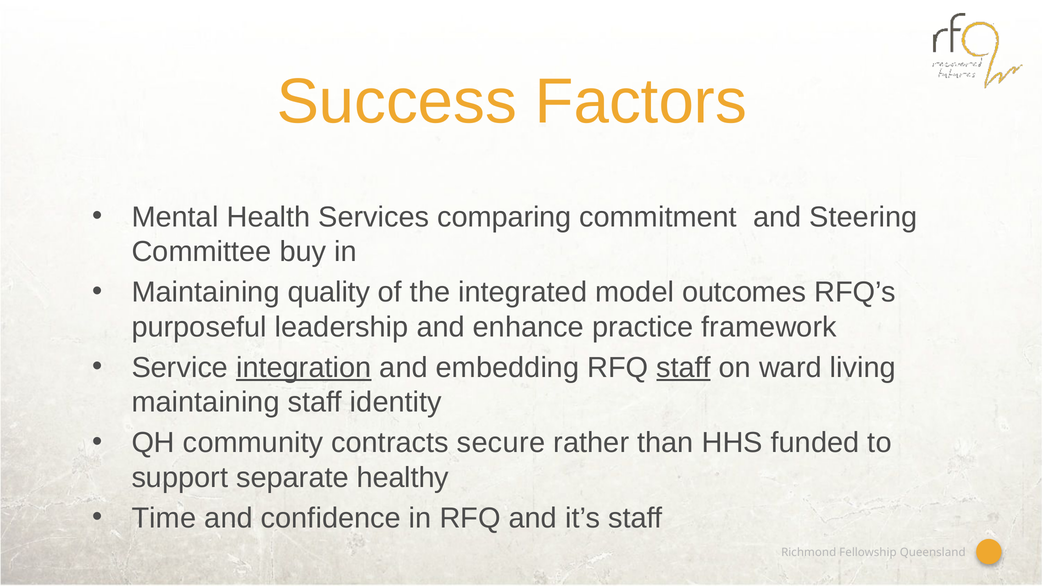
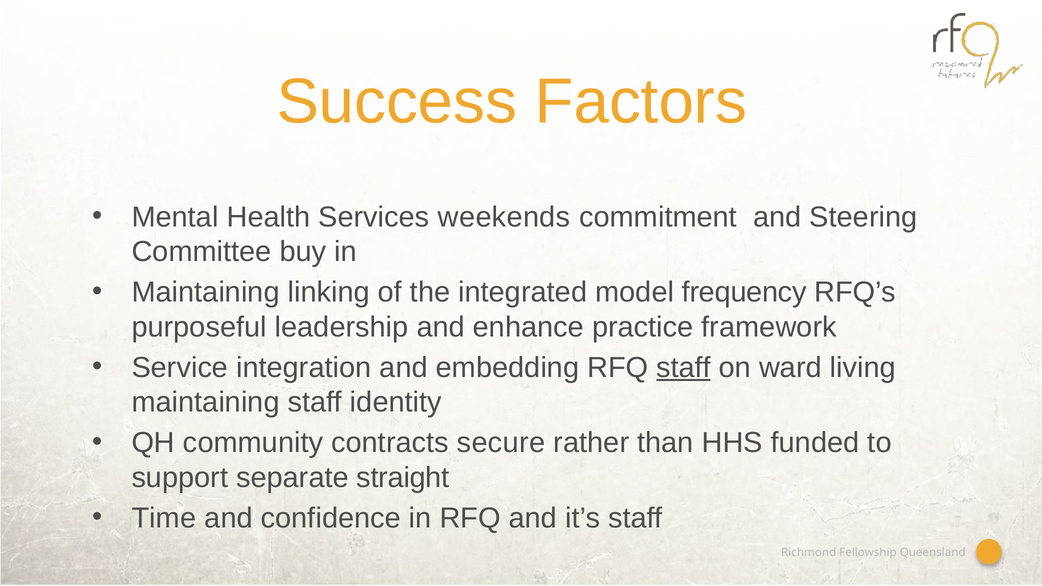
comparing: comparing -> weekends (504, 217)
quality: quality -> linking (329, 292)
outcomes: outcomes -> frequency (744, 292)
integration underline: present -> none (304, 368)
healthy: healthy -> straight (403, 478)
